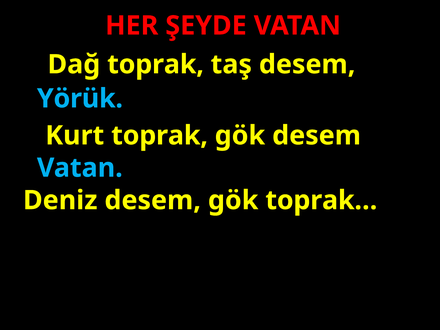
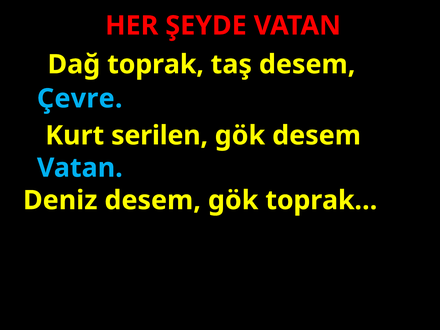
Yörük: Yörük -> Çevre (80, 99)
Kurt toprak: toprak -> serilen (160, 136)
